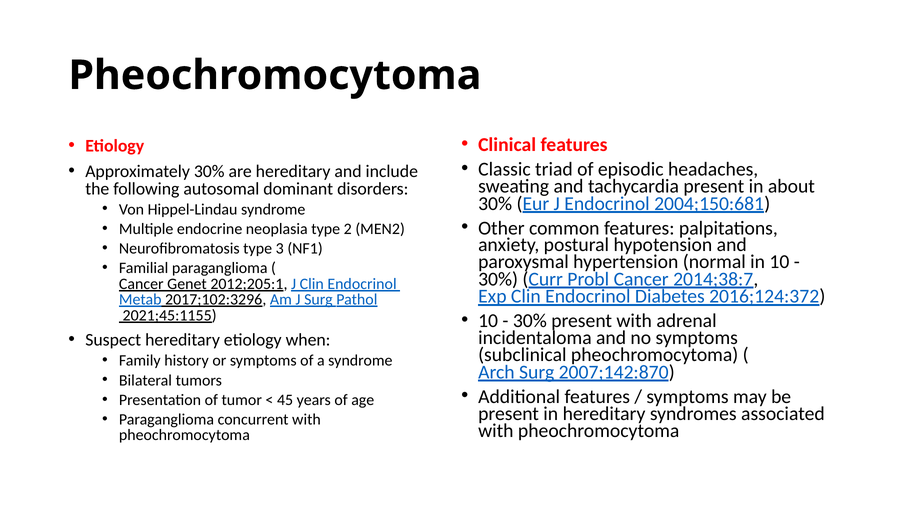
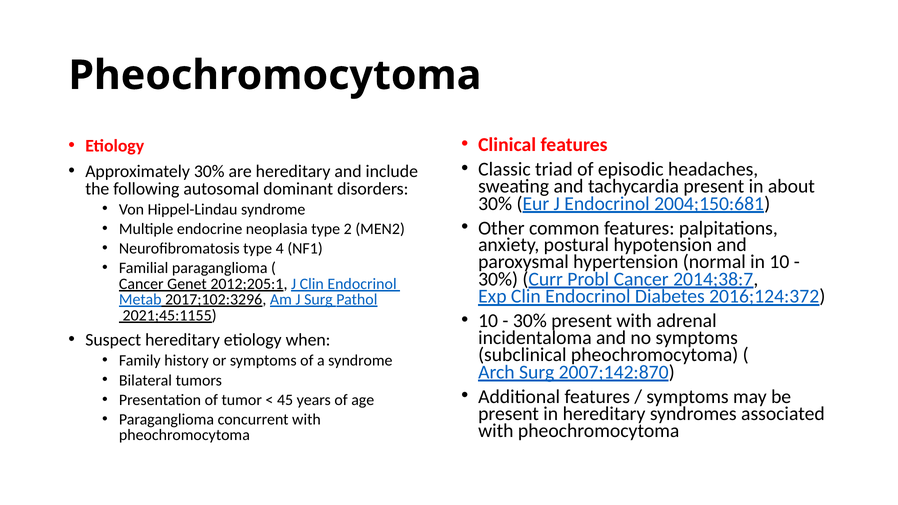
3: 3 -> 4 (280, 249)
